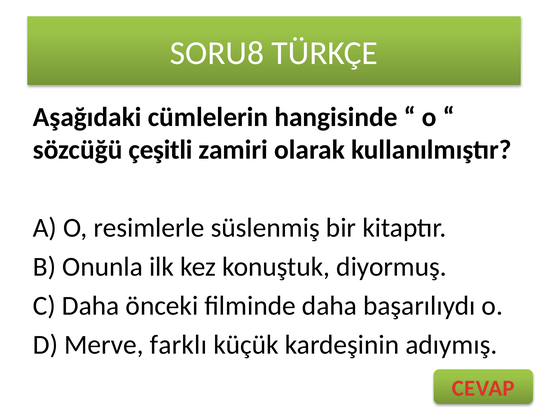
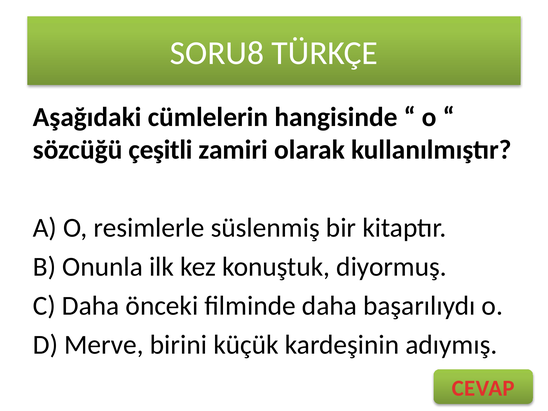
farklı: farklı -> birini (179, 345)
